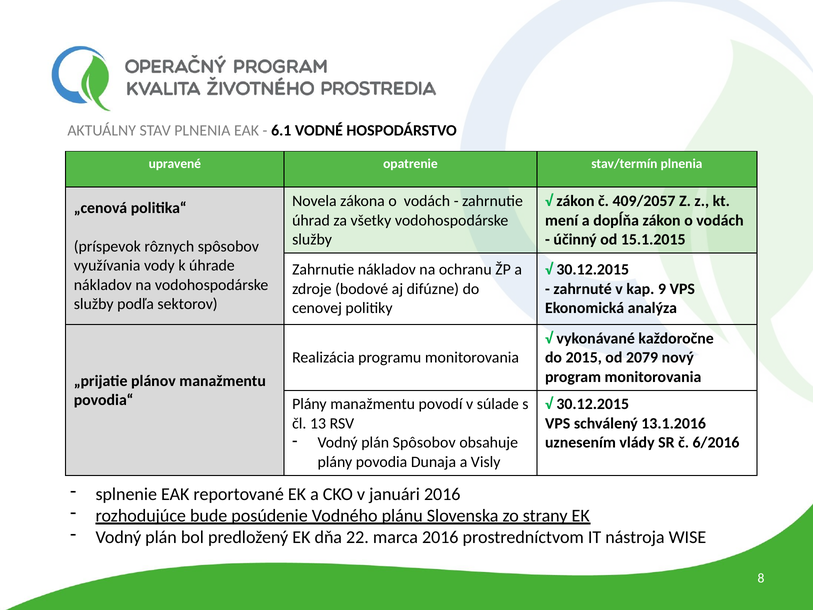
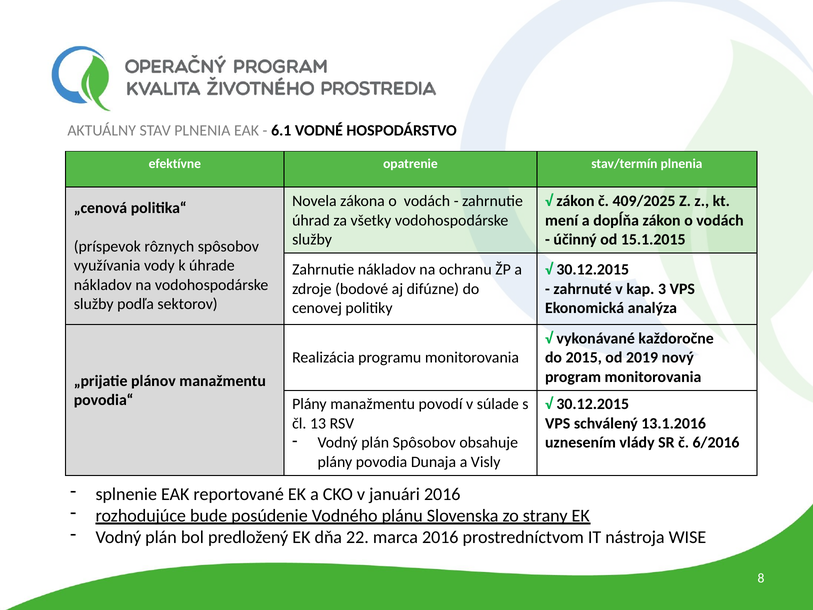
upravené: upravené -> efektívne (175, 164)
409/2057: 409/2057 -> 409/2025 (644, 201)
9: 9 -> 3 (662, 289)
2079: 2079 -> 2019 (642, 357)
